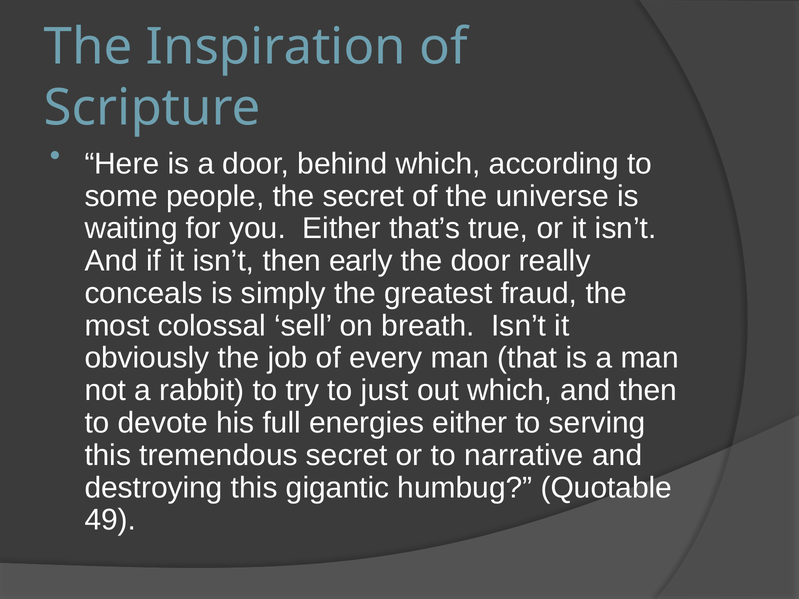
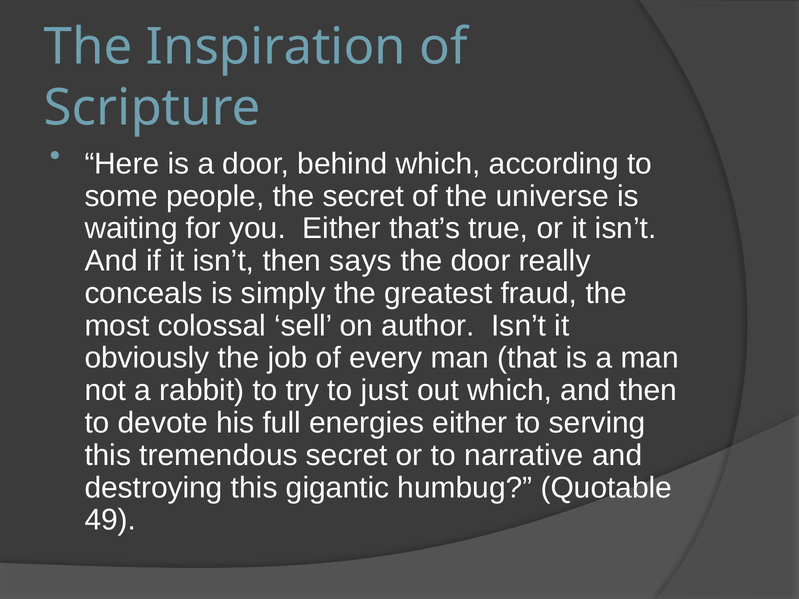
early: early -> says (361, 261)
breath: breath -> author (428, 326)
